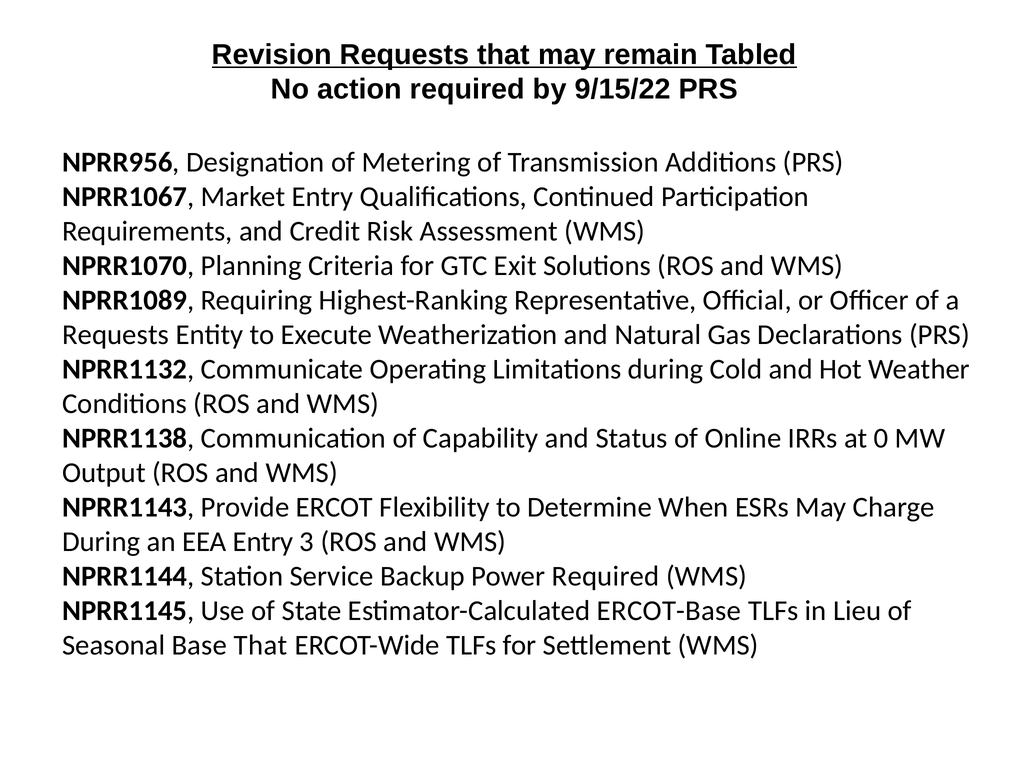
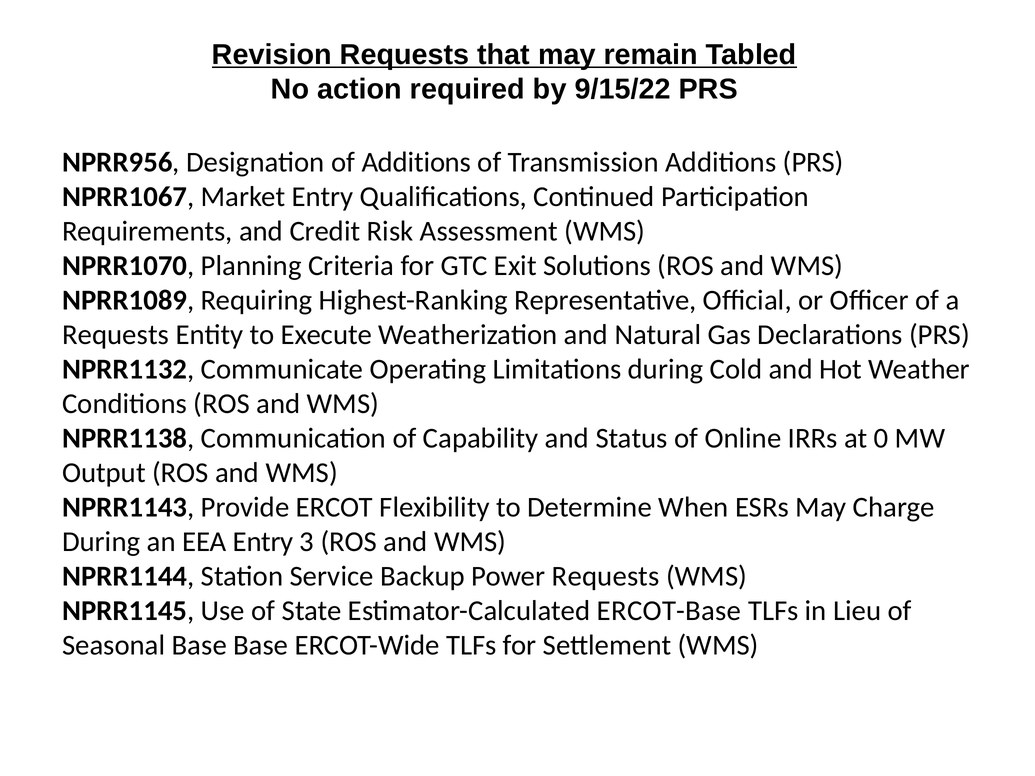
of Metering: Metering -> Additions (416, 162)
Power Required: Required -> Requests (606, 577)
Base That: That -> Base (261, 646)
